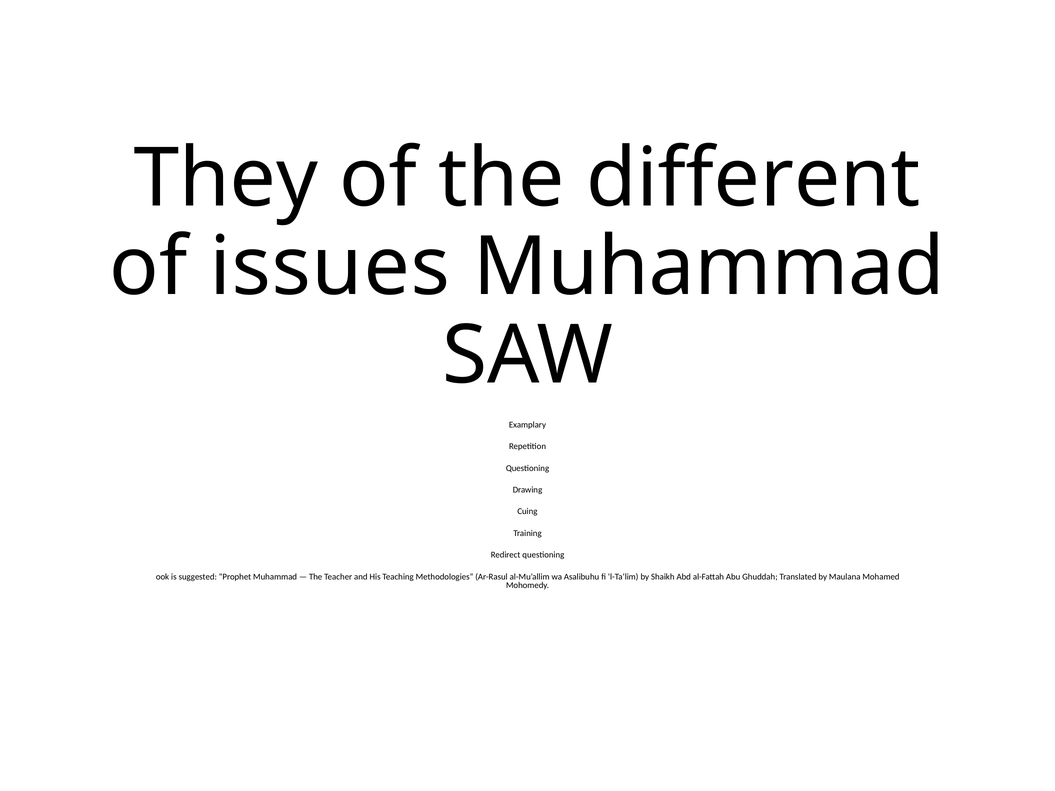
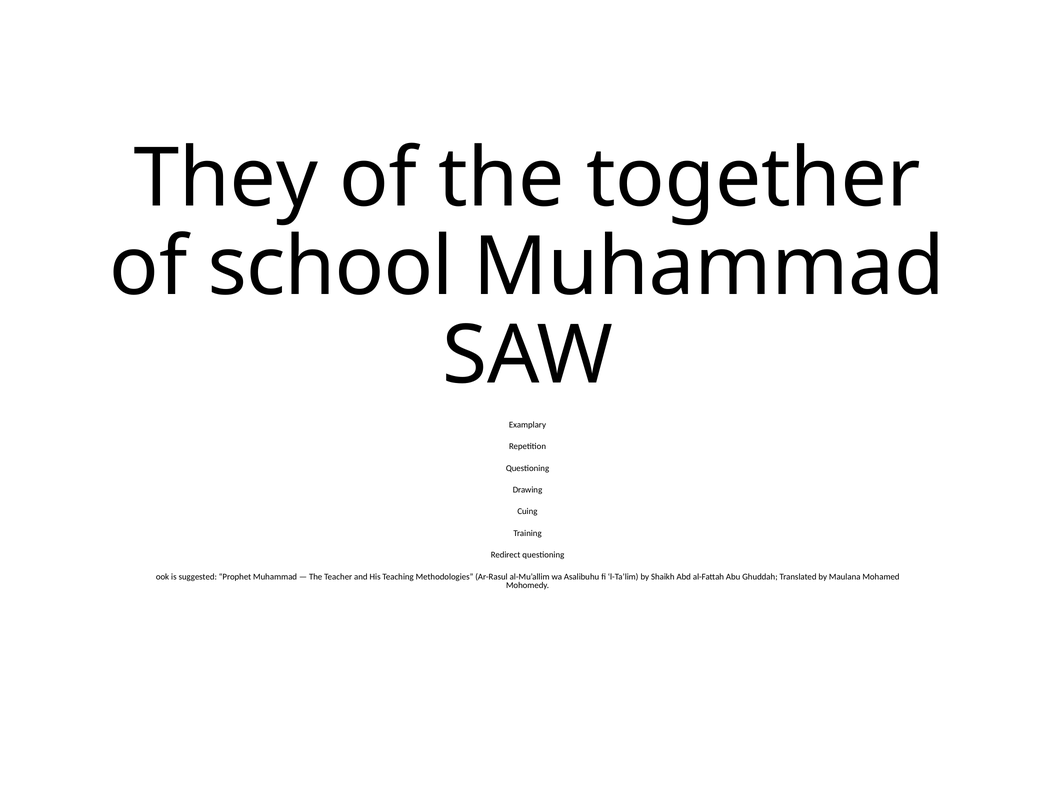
different: different -> together (753, 179)
issues: issues -> school (331, 267)
